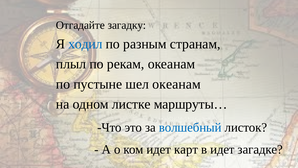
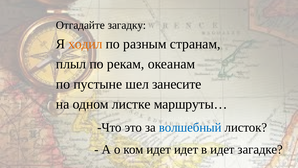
ходил colour: blue -> orange (85, 44)
шел океанам: океанам -> занесите (177, 84)
идет карт: карт -> идет (186, 149)
